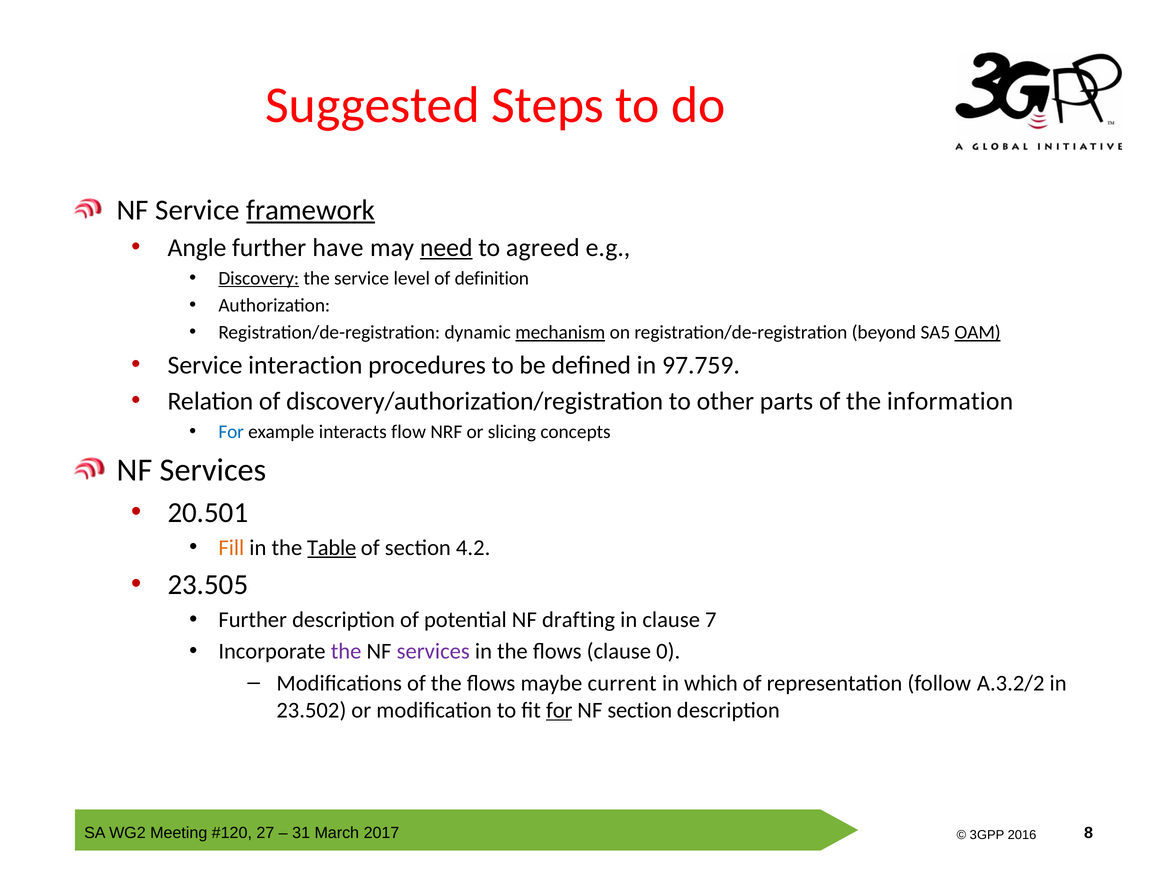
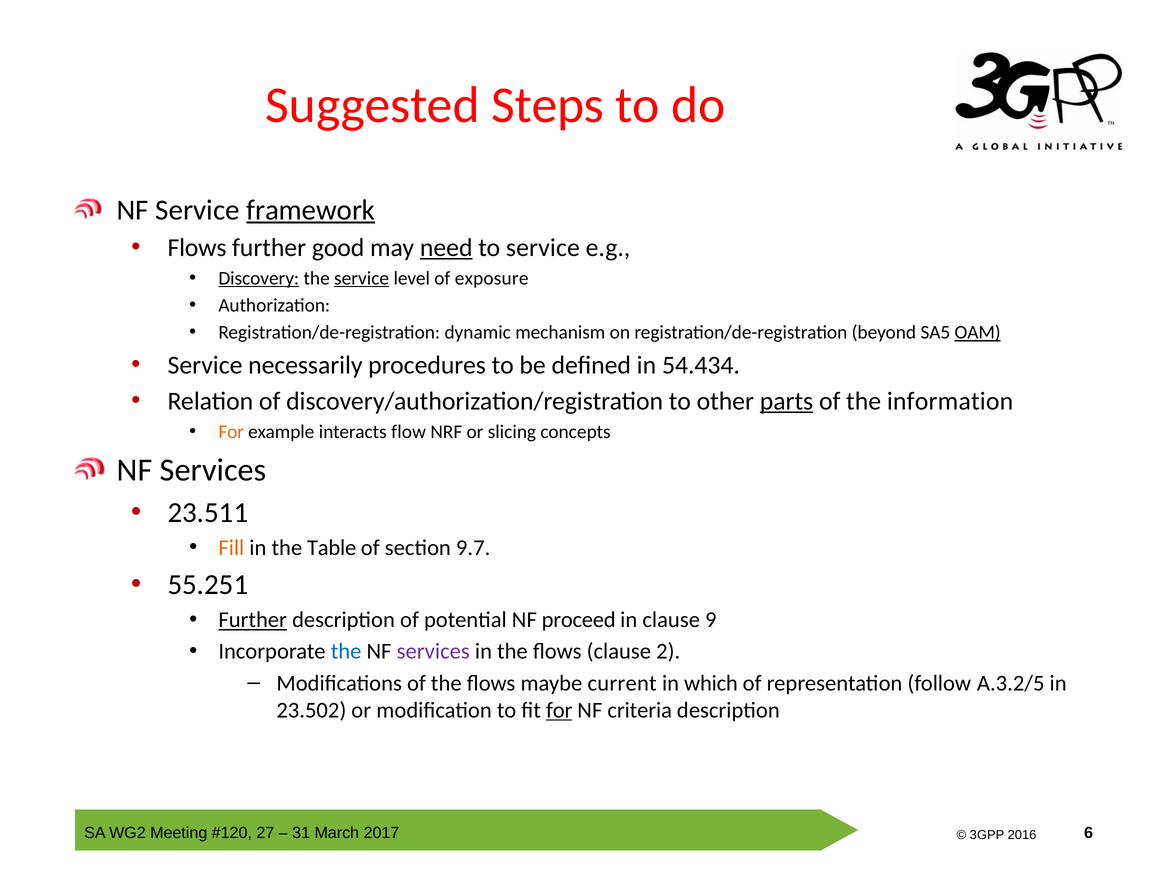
Angle: Angle -> Flows (197, 248)
have: have -> good (338, 248)
to agreed: agreed -> service (543, 248)
service underline: none -> present (362, 278)
definition: definition -> exposure (492, 278)
mechanism underline: present -> none (560, 332)
interaction: interaction -> necessarily (305, 365)
97.759: 97.759 -> 54.434 (701, 365)
parts underline: none -> present (786, 401)
For colour: blue -> orange (231, 432)
20.501: 20.501 -> 23.511 (208, 512)
Table underline: present -> none (332, 547)
4.2: 4.2 -> 9.7 (473, 547)
23.505: 23.505 -> 55.251 (208, 585)
Further underline: none -> present (253, 620)
drafting: drafting -> proceed (579, 620)
7: 7 -> 9 (711, 620)
the colour: purple -> blue (346, 651)
0: 0 -> 2 (668, 651)
A.3.2/2: A.3.2/2 -> A.3.2/5 (1011, 683)
NF section: section -> criteria (640, 710)
8: 8 -> 6 (1089, 832)
